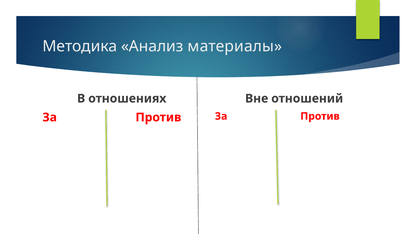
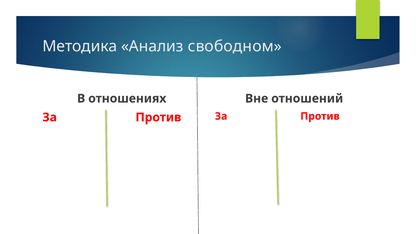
материалы: материалы -> свободном (235, 46)
